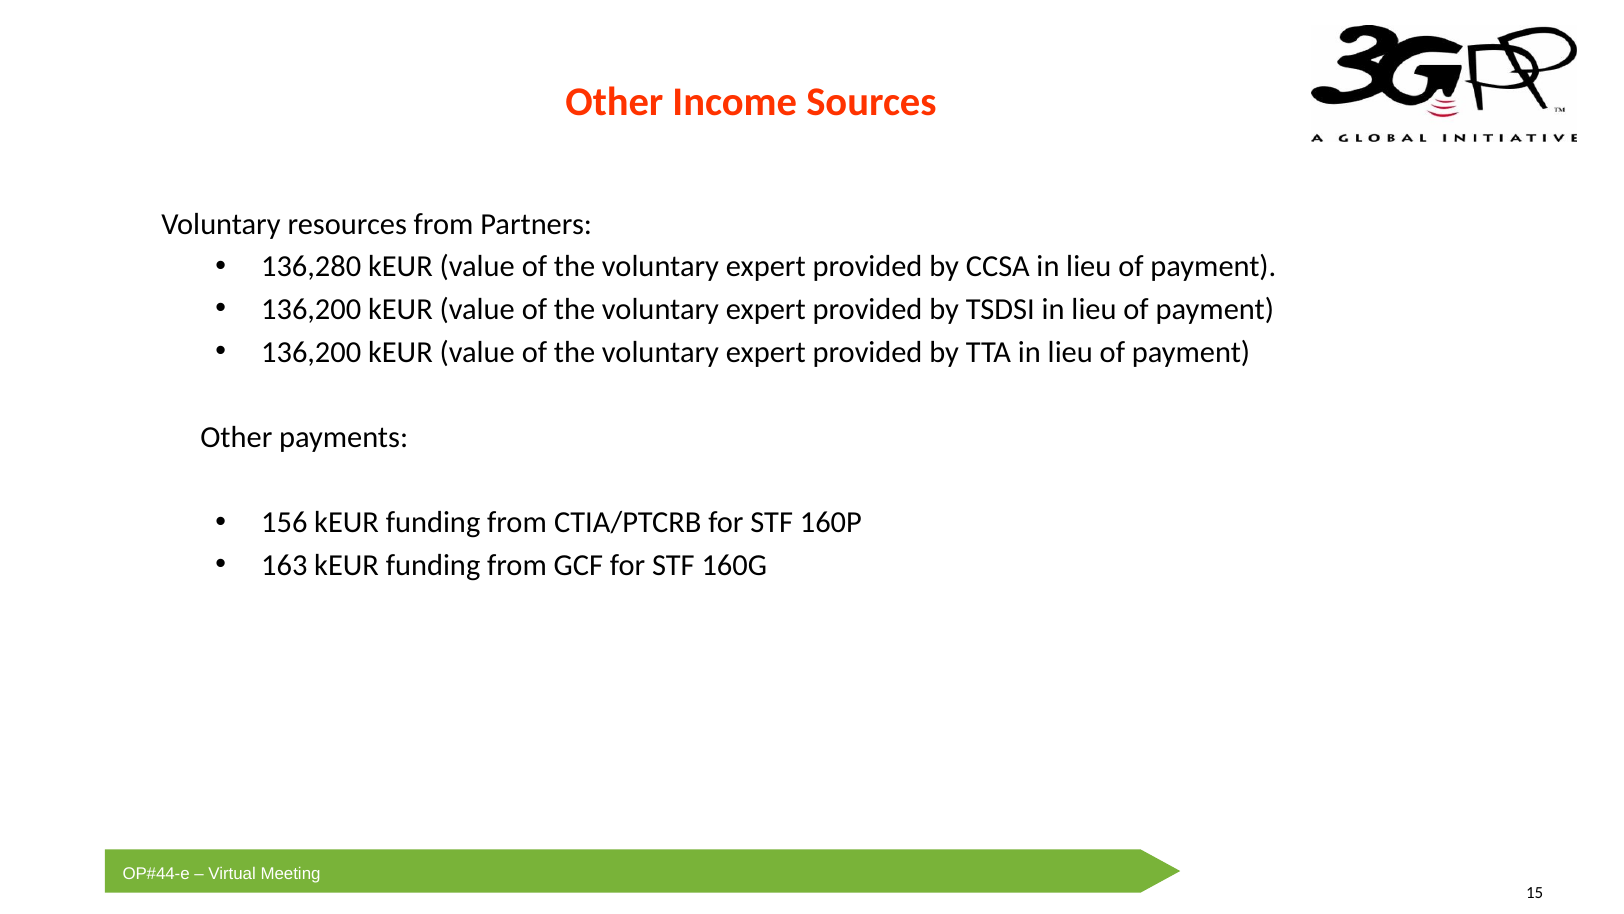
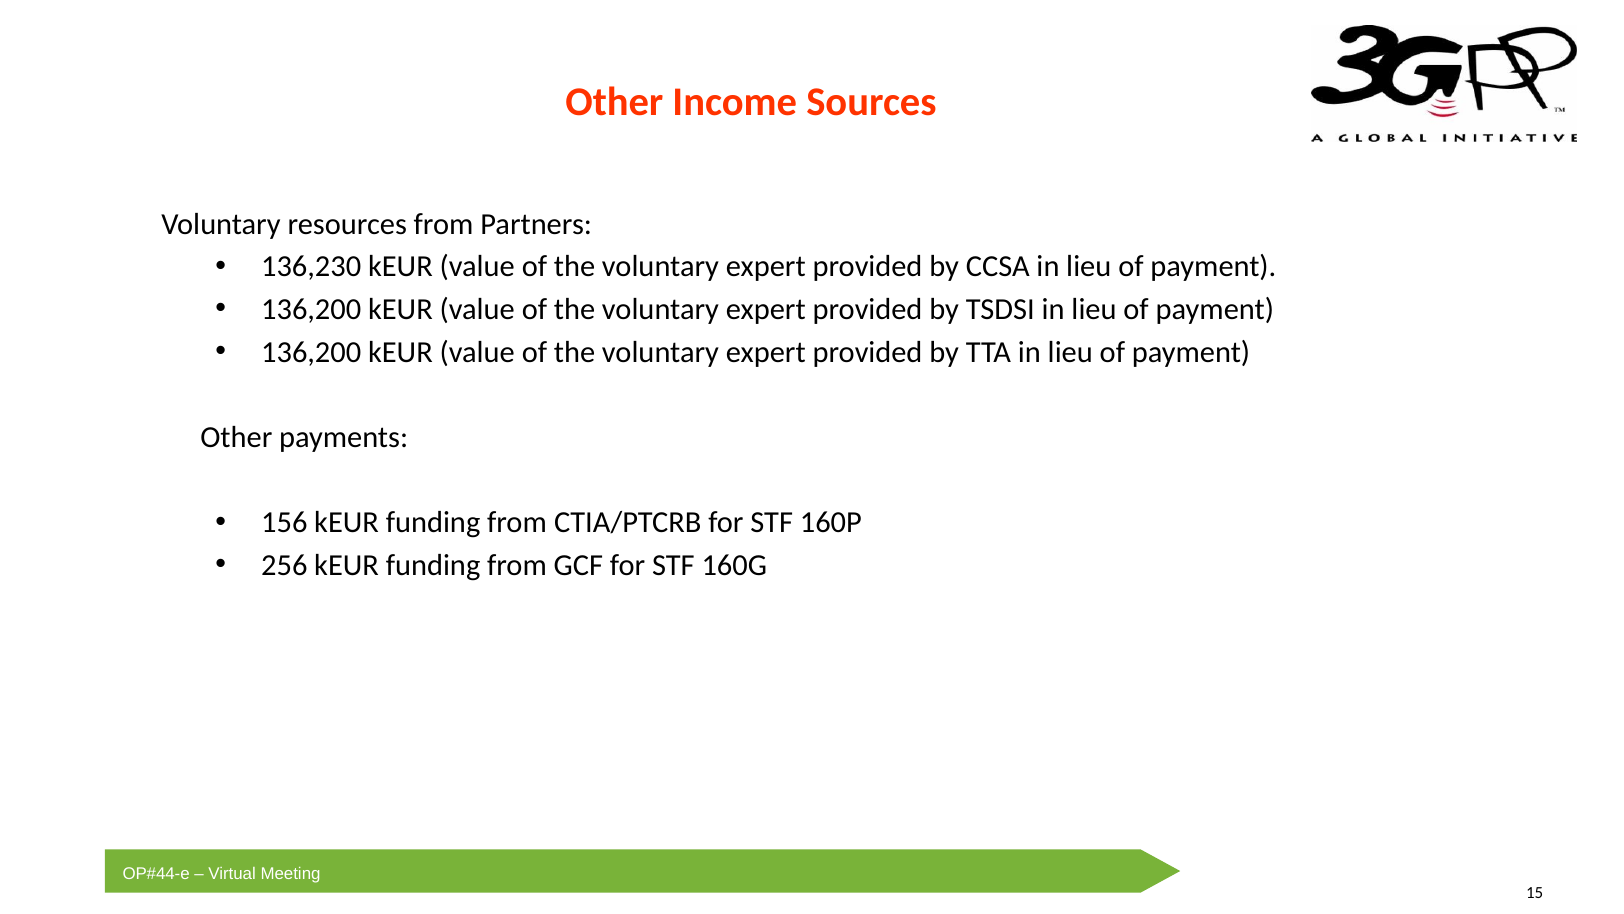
136,280: 136,280 -> 136,230 (311, 267)
163: 163 -> 256 (284, 565)
